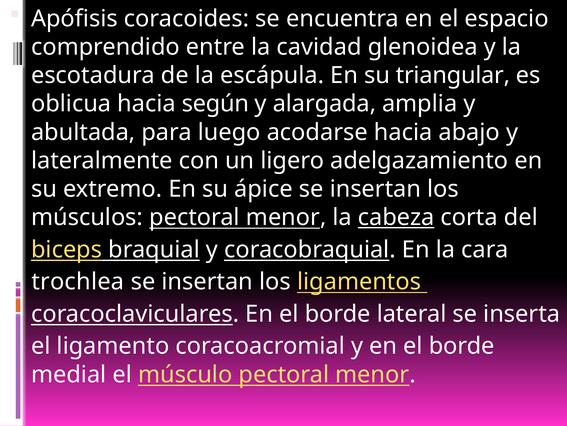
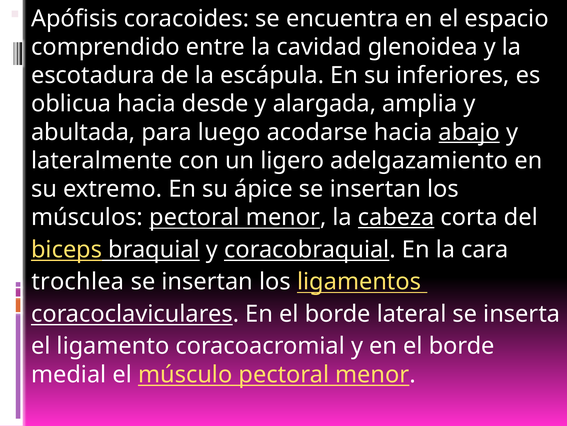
triangular: triangular -> inferiores (453, 75)
según: según -> desde (215, 104)
abajo underline: none -> present (469, 132)
